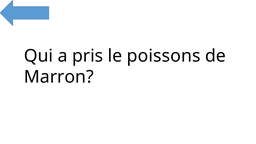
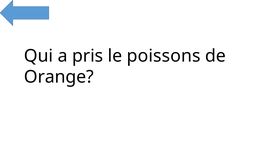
Marron: Marron -> Orange (59, 77)
